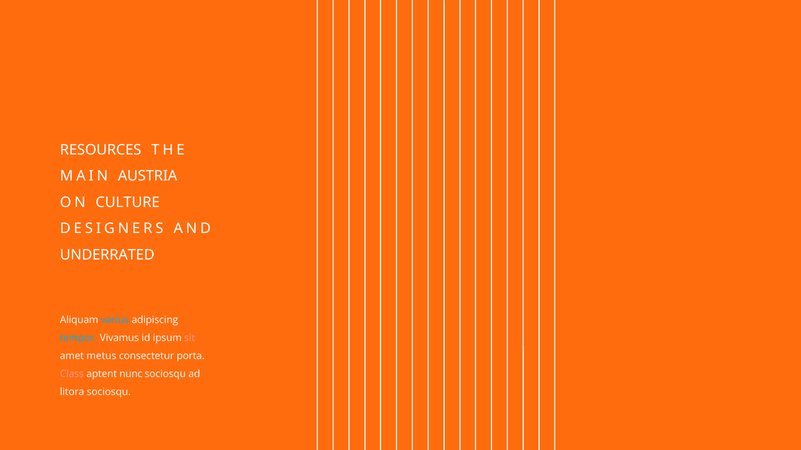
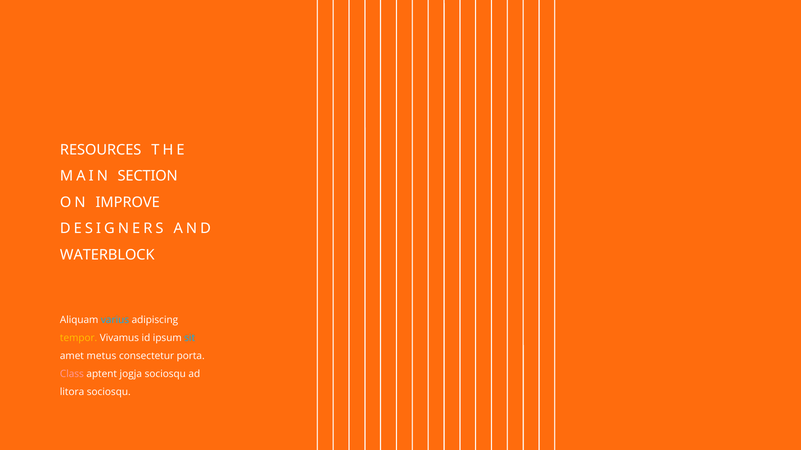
AUSTRIA: AUSTRIA -> SECTION (148, 176)
CULTURE: CULTURE -> IMPROVE (128, 202)
UNDERRATED: UNDERRATED -> WATERBLOCK (107, 255)
tempor colour: light blue -> yellow (79, 338)
sit colour: pink -> light blue (190, 338)
nunc: nunc -> jogja (131, 374)
